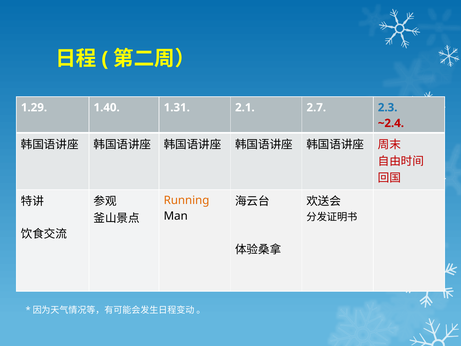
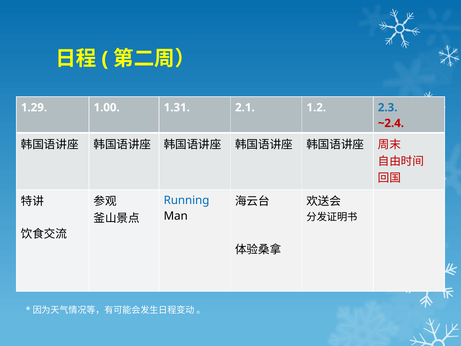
1.40: 1.40 -> 1.00 (107, 107)
2.7: 2.7 -> 1.2 (316, 107)
Running colour: orange -> blue (187, 200)
